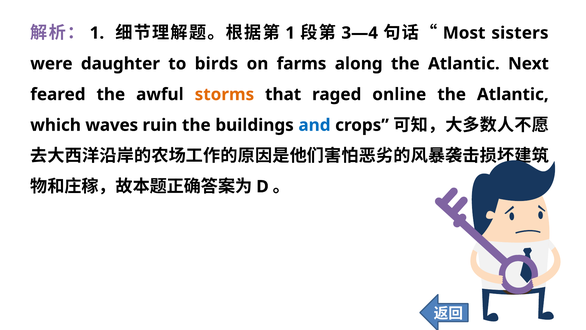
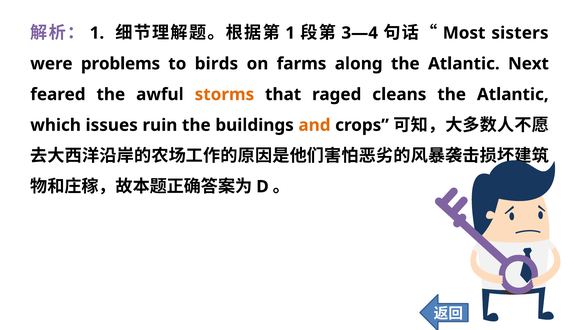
daughter: daughter -> problems (120, 64)
online: online -> cleans (399, 94)
waves: waves -> issues (112, 125)
and colour: blue -> orange (314, 125)
